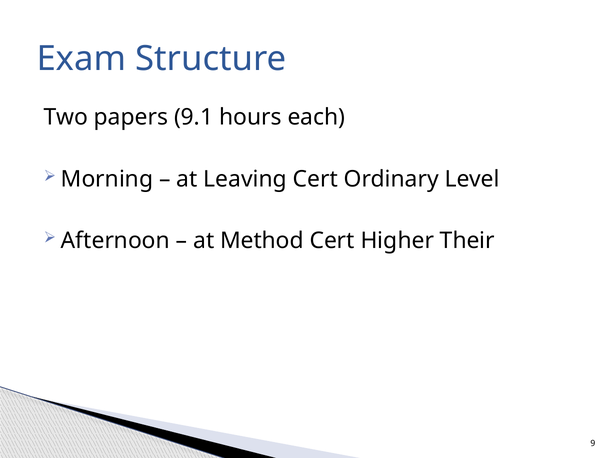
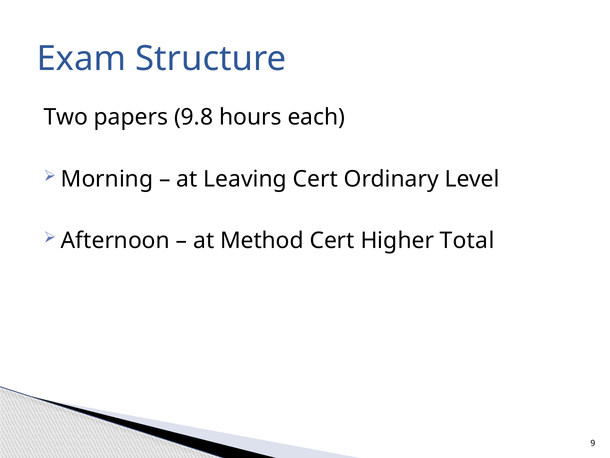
9.1: 9.1 -> 9.8 (194, 117)
Their: Their -> Total (467, 241)
